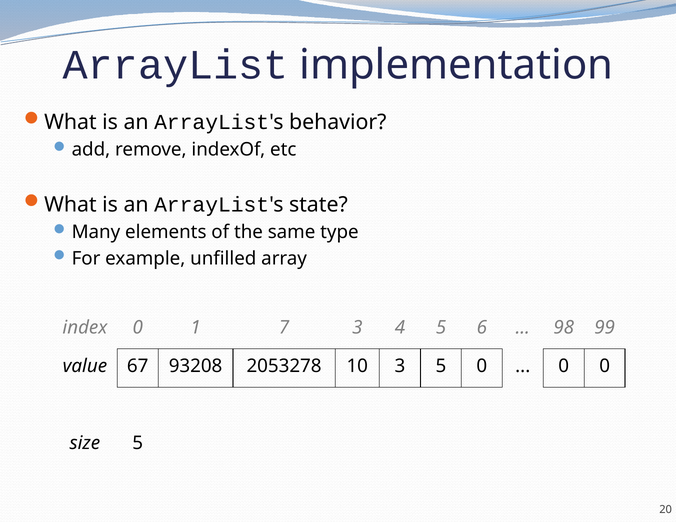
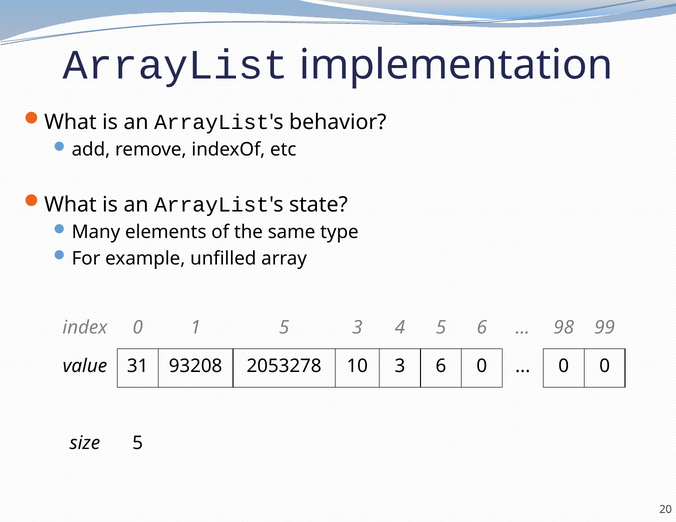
1 7: 7 -> 5 (284, 328)
67: 67 -> 31 (138, 366)
3 5: 5 -> 6 (441, 366)
